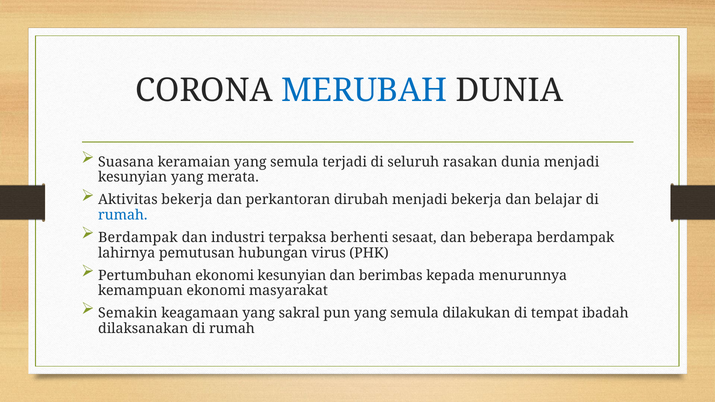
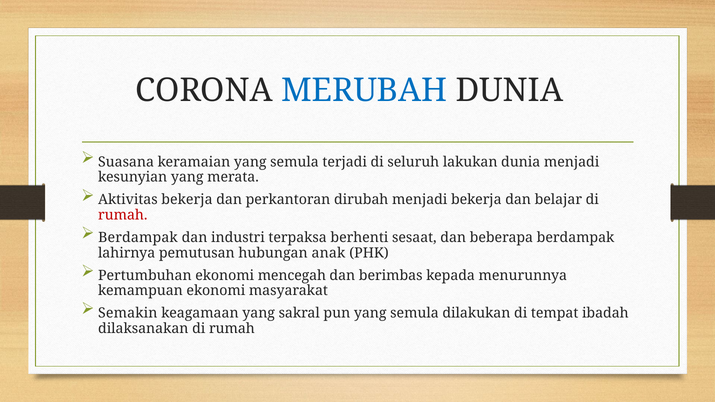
rasakan: rasakan -> lakukan (470, 162)
rumah colour: blue -> red (123, 215)
virus: virus -> anak (328, 253)
ekonomi kesunyian: kesunyian -> mencegah (292, 275)
